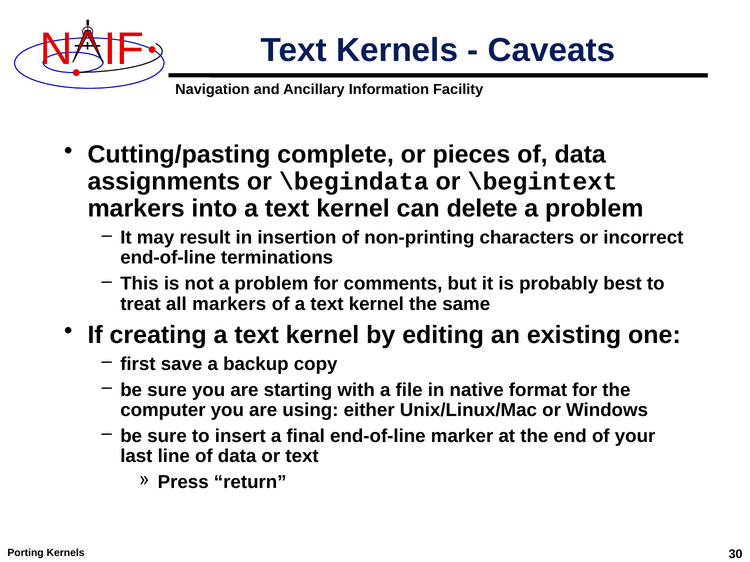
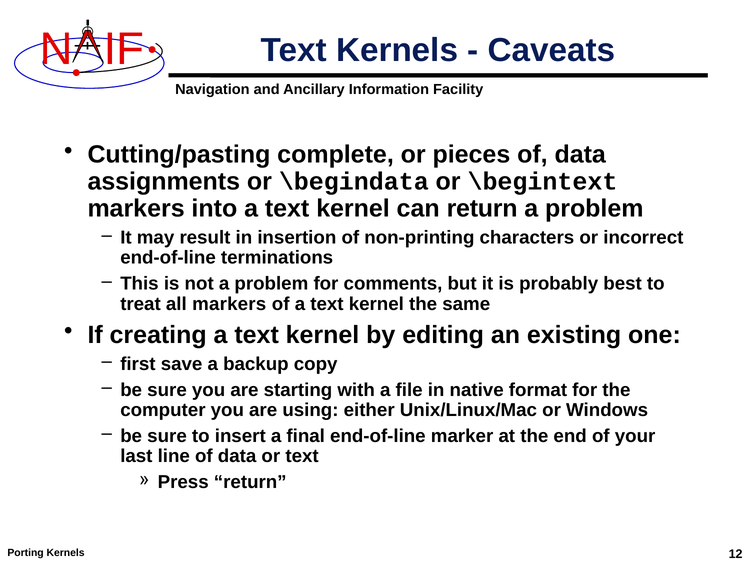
can delete: delete -> return (482, 209)
30: 30 -> 12 (736, 555)
